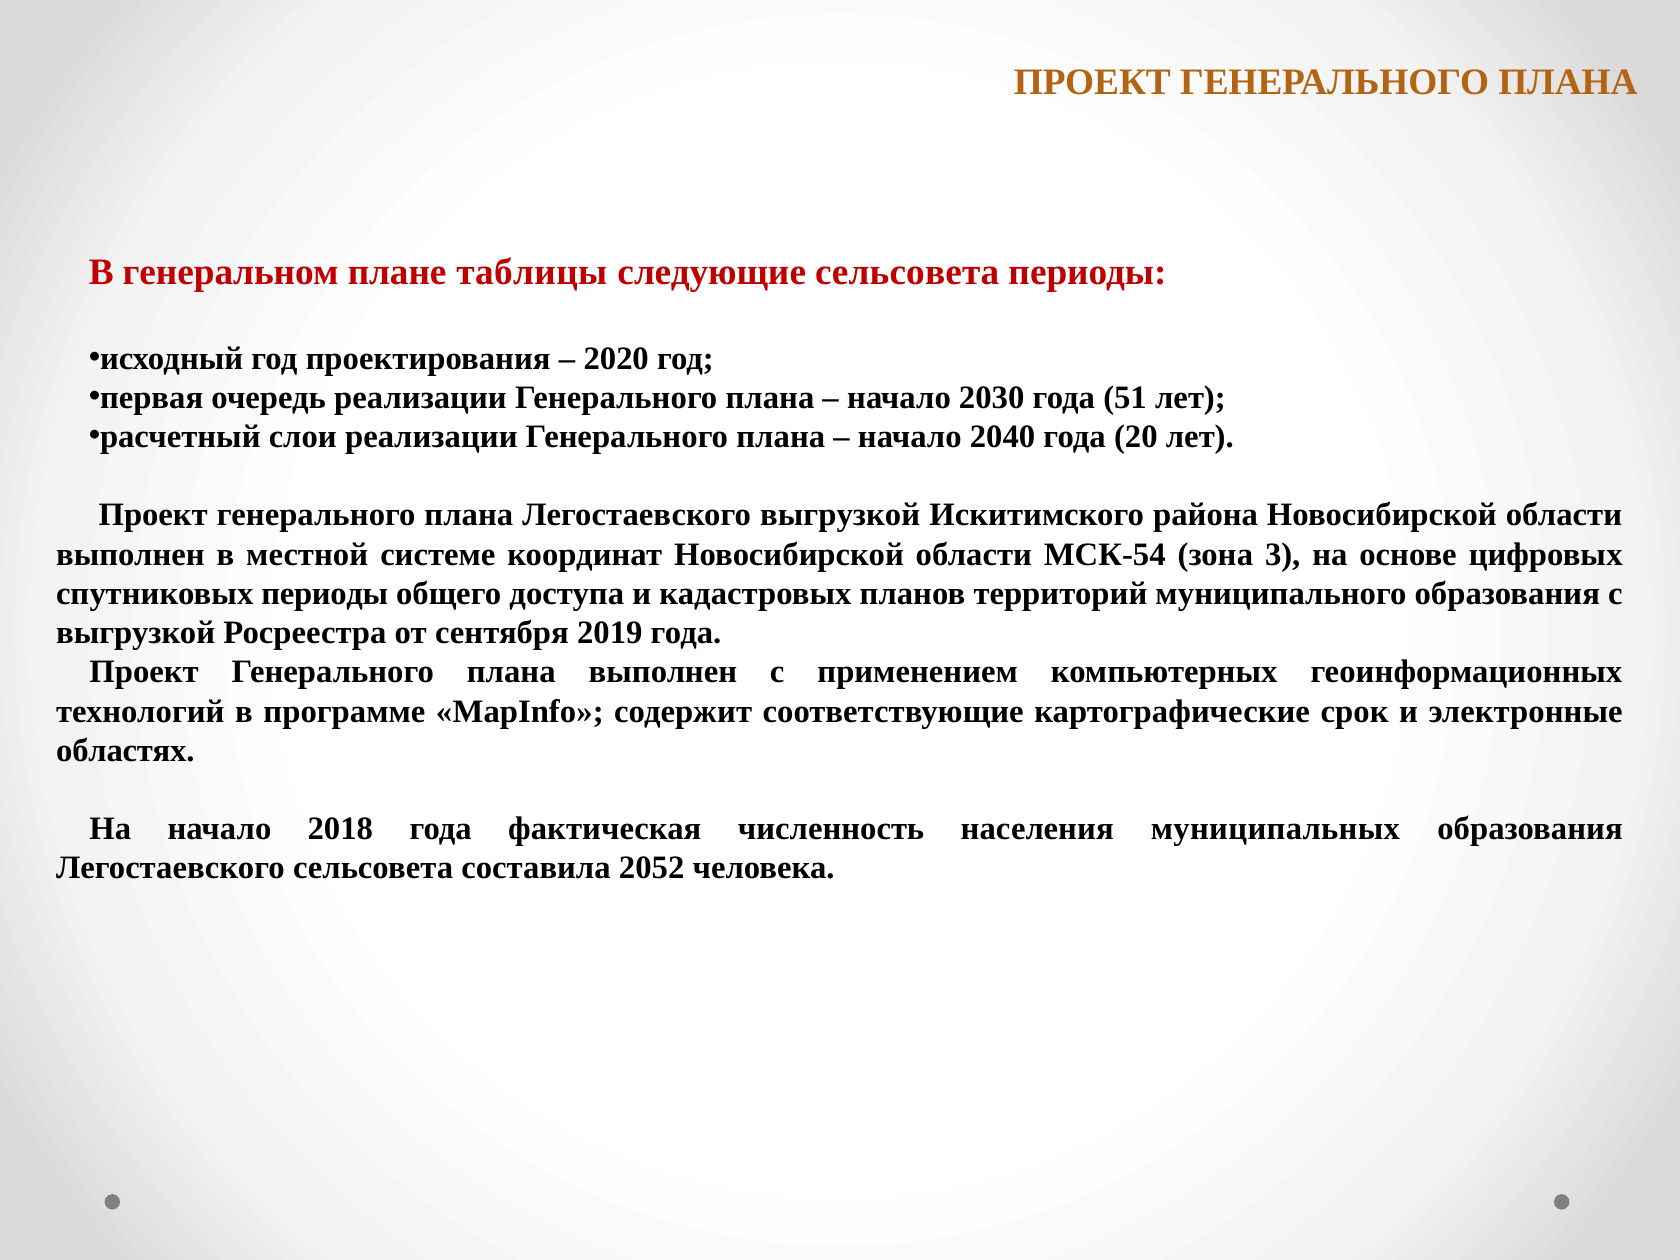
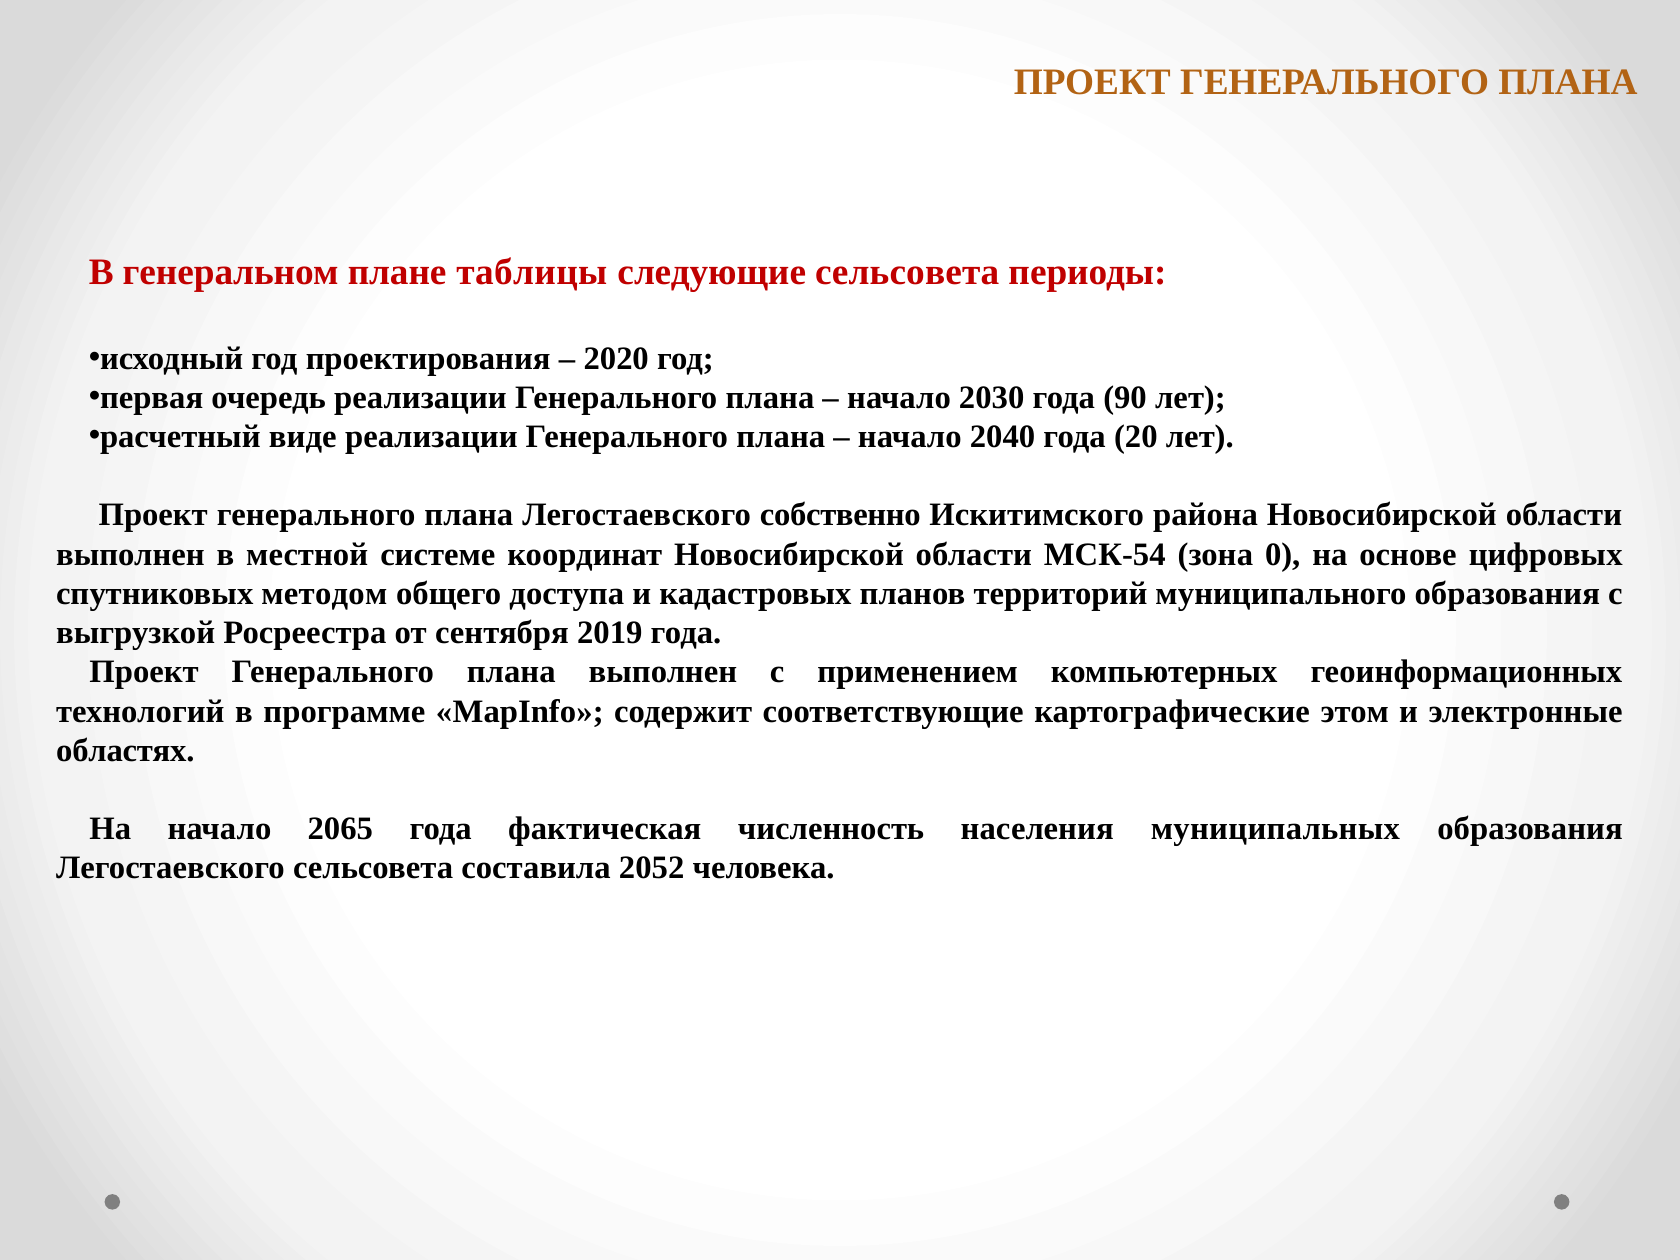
51: 51 -> 90 (1125, 397)
слои: слои -> виде (303, 437)
Легостаевского выгрузкой: выгрузкой -> собственно (840, 515)
3: 3 -> 0 (1283, 554)
спутниковых периоды: периоды -> методом (324, 594)
срок: срок -> этом (1355, 711)
2018: 2018 -> 2065 (340, 829)
